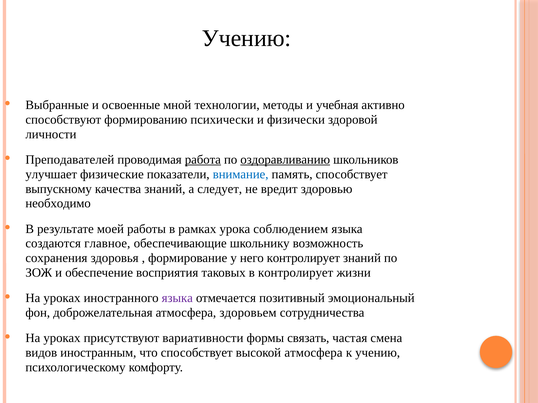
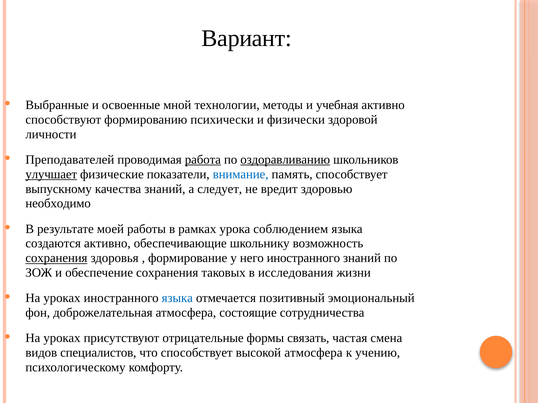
Учению: Учению -> Вариант (247, 38)
улучшает underline: none -> present (51, 174)
создаются главное: главное -> активно (107, 244)
сохранения underline: none -> present (56, 258)
него контролирует: контролирует -> иностранного (303, 258)
обеспечение восприятия: восприятия -> сохранения (167, 273)
в контролирует: контролирует -> исследования (296, 273)
языка colour: purple -> blue (177, 298)
здоровьем: здоровьем -> состоящие (248, 313)
вариативности: вариативности -> отрицательные (203, 339)
иностранным: иностранным -> специалистов (98, 353)
